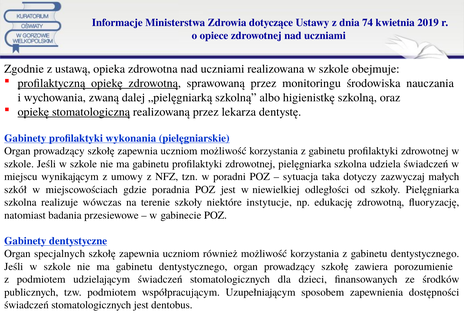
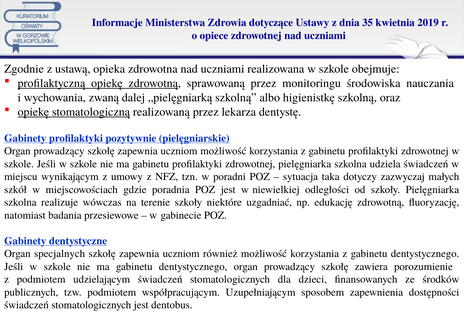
74: 74 -> 35 (368, 23)
wykonania: wykonania -> pozytywnie (131, 138)
instytucje: instytucje -> uzgadniać (269, 203)
